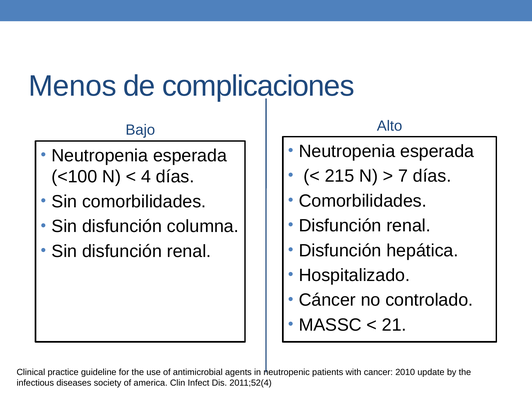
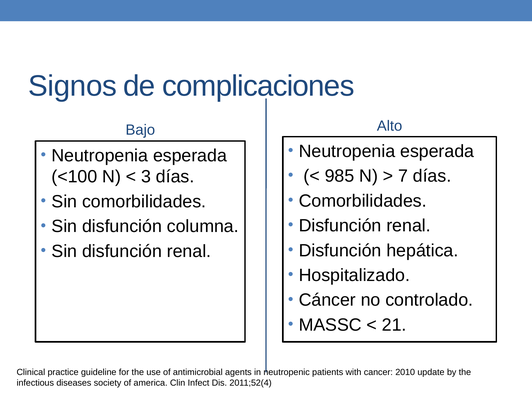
Menos: Menos -> Signos (73, 86)
215: 215 -> 985 (340, 176)
4: 4 -> 3 (146, 177)
